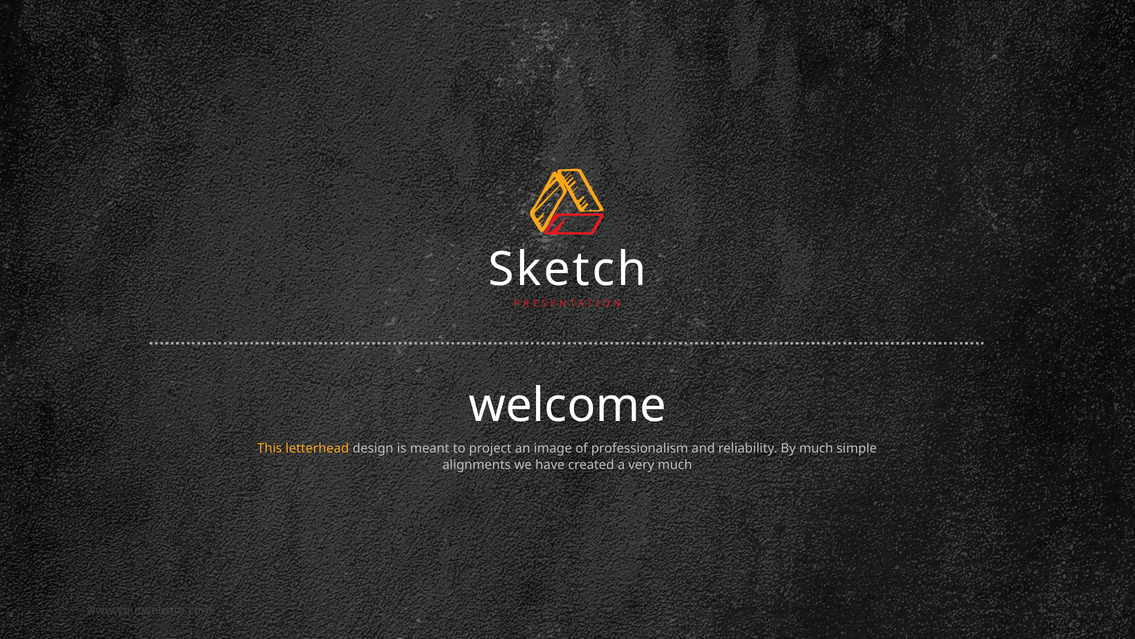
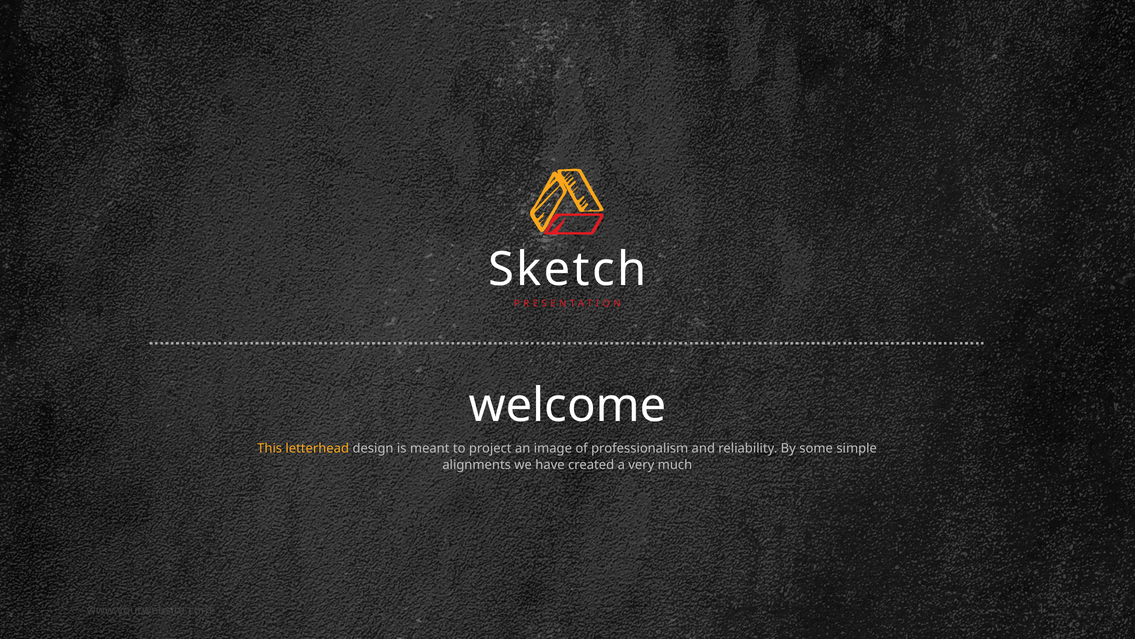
By much: much -> some (816, 448)
